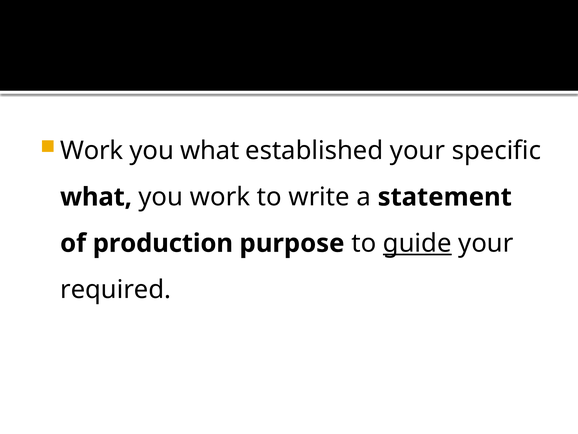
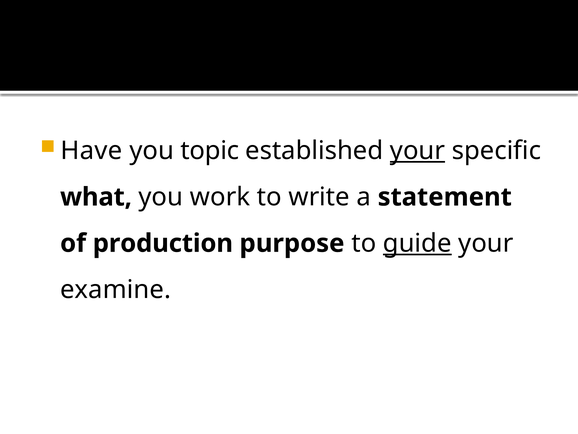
Work: Work -> Have (91, 151)
you what: what -> topic (210, 151)
your underline: none -> present (417, 151)
required: required -> examine (116, 289)
